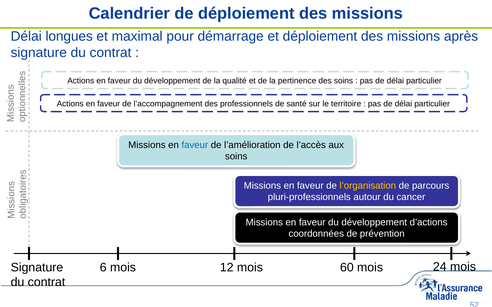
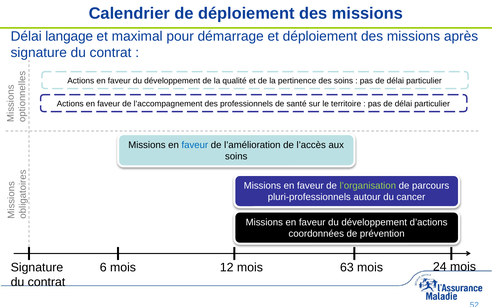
longues: longues -> langage (69, 36)
l’organisation colour: yellow -> light green (368, 186)
60: 60 -> 63 (347, 268)
